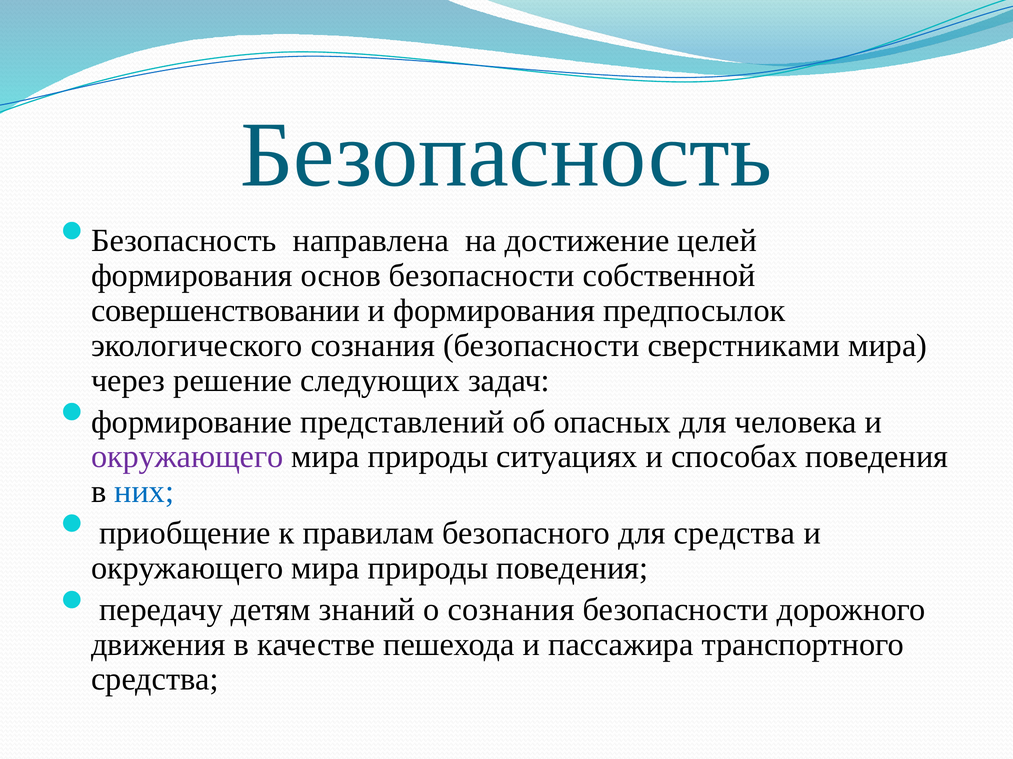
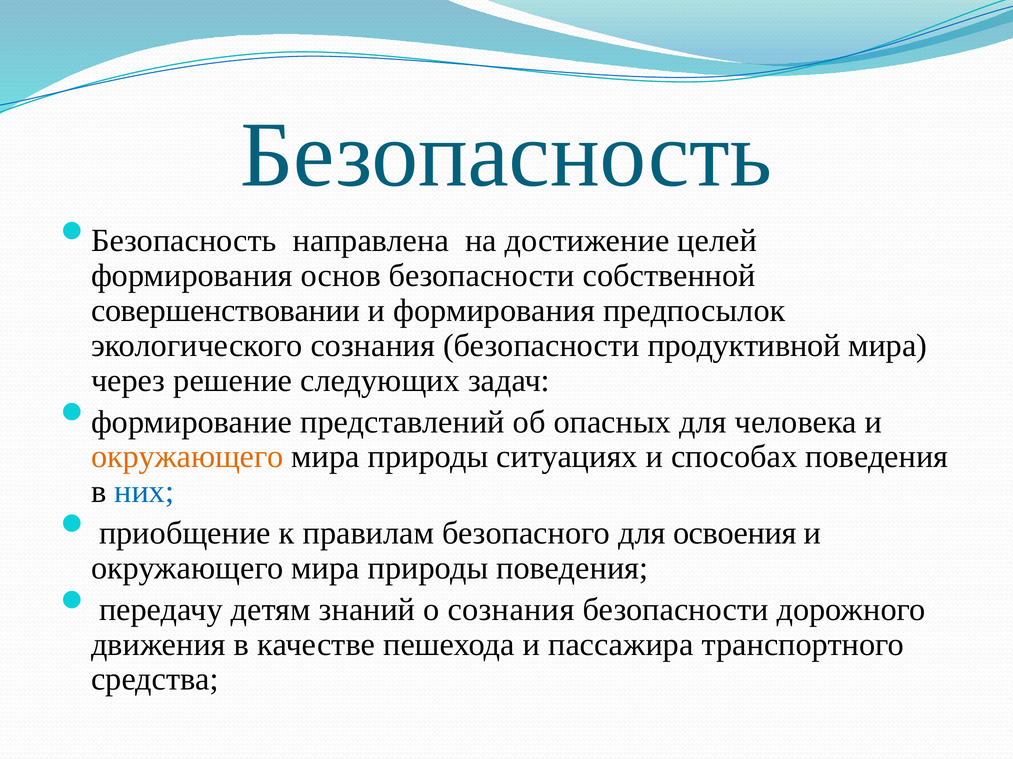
сверстниками: сверстниками -> продуктивной (744, 346)
окружающего colour: purple -> orange (187, 457)
для средства: средства -> освоения (735, 534)
